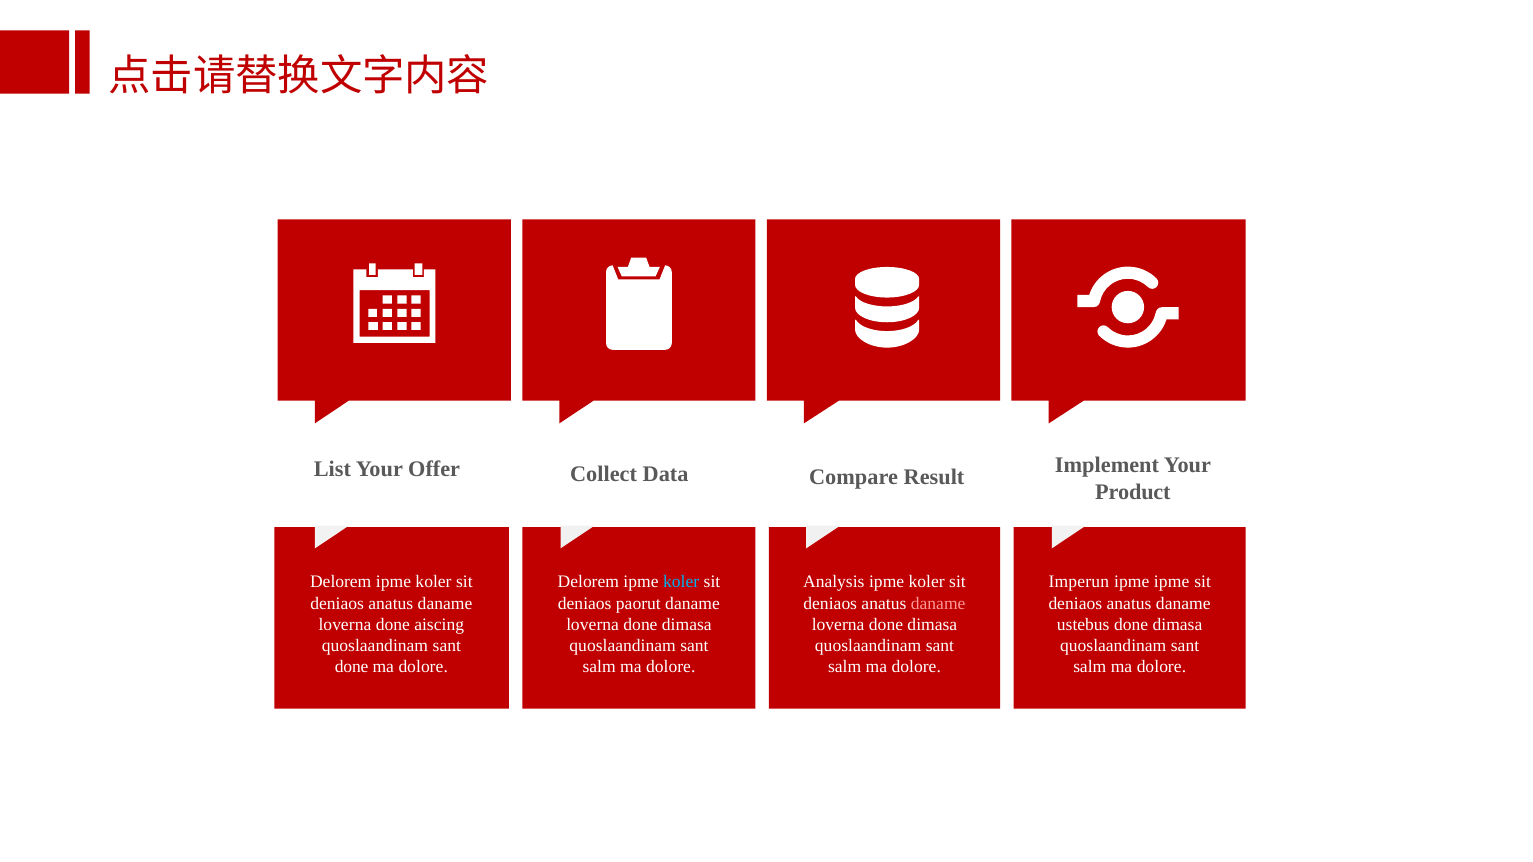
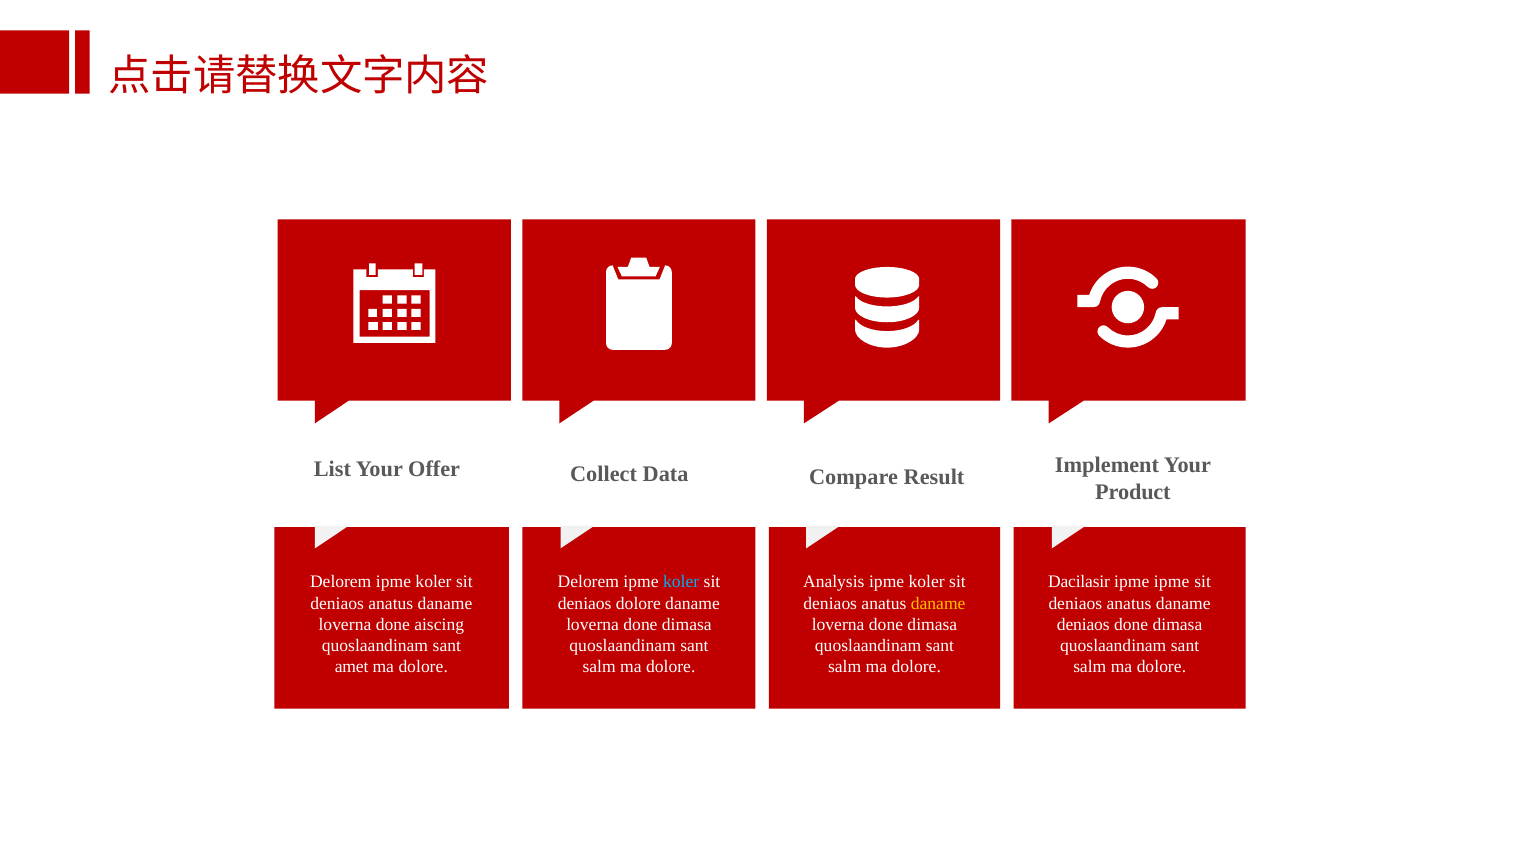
Imperun: Imperun -> Dacilasir (1079, 582)
deniaos paorut: paorut -> dolore (638, 603)
daname colour: pink -> yellow (938, 603)
ustebus: ustebus -> deniaos (1083, 625)
done: done -> amet (352, 667)
